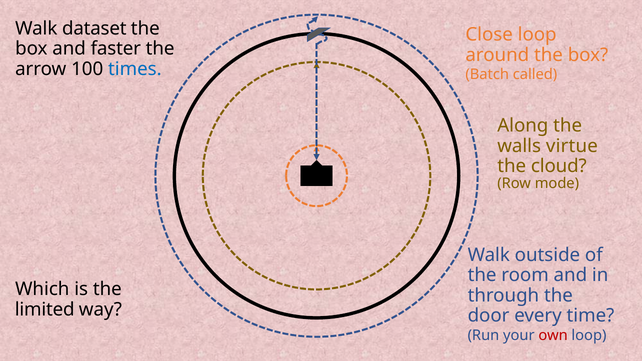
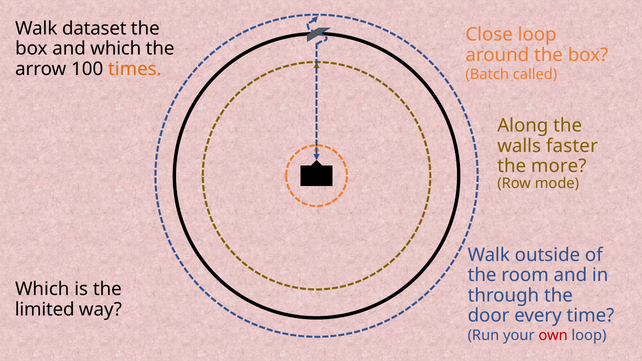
and faster: faster -> which (116, 49)
times colour: blue -> orange (135, 69)
virtue: virtue -> faster (572, 146)
cloud: cloud -> more (559, 166)
